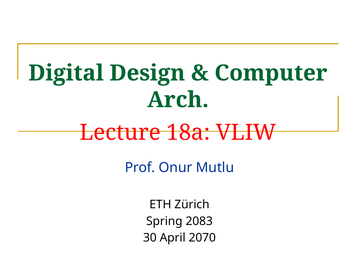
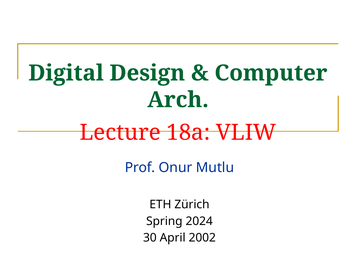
2083: 2083 -> 2024 (199, 221)
2070: 2070 -> 2002 (202, 238)
